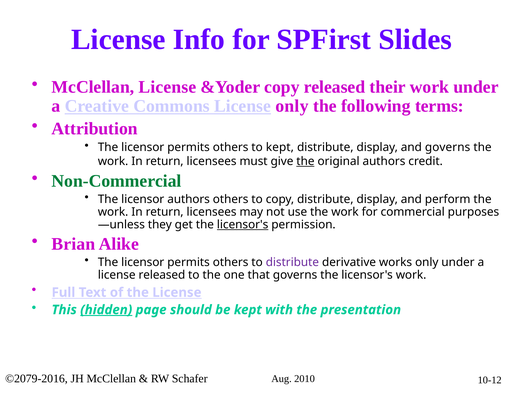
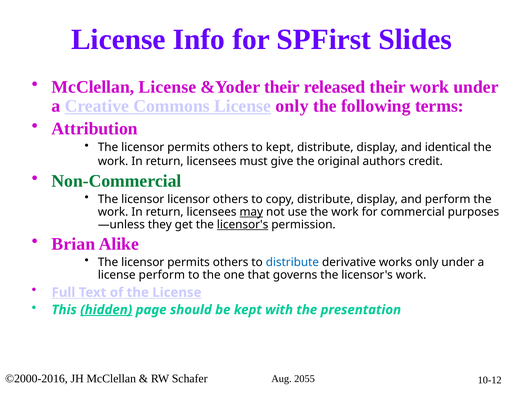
&Yoder copy: copy -> their (282, 87)
and governs: governs -> identical (448, 147)
the underline: present -> none (305, 161)
licensor authors: authors -> licensor (189, 199)
may underline: none -> present (251, 212)
distribute colour: purple -> blue (292, 262)
license released: released -> perform (162, 275)
©2079-2016: ©2079-2016 -> ©2000-2016 (36, 378)
2010: 2010 -> 2055 (305, 378)
